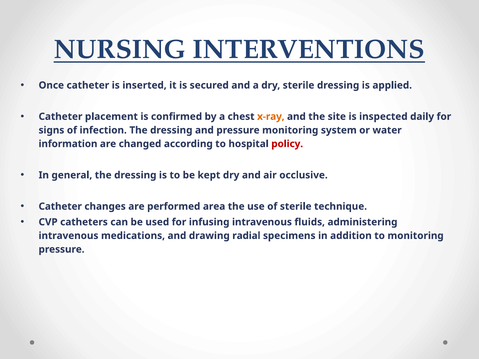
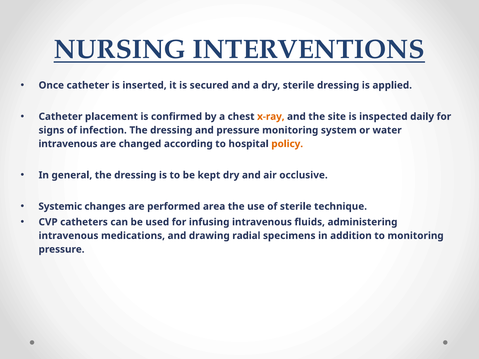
information: information -> intravenous (68, 144)
policy colour: red -> orange (287, 144)
Catheter: Catheter -> Systemic (60, 207)
